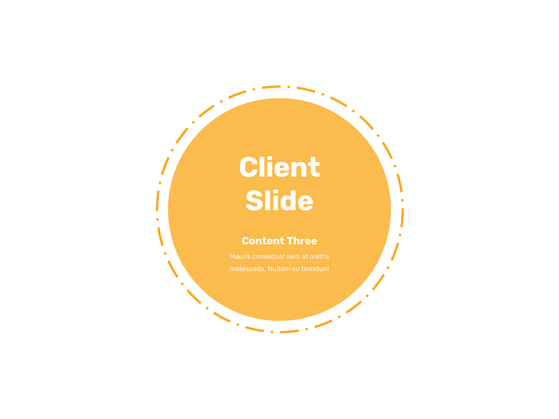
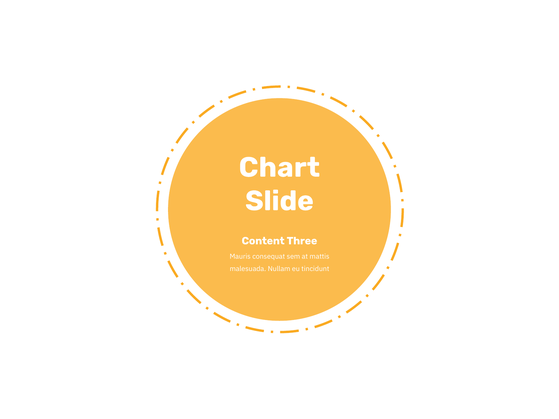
Client: Client -> Chart (279, 168)
